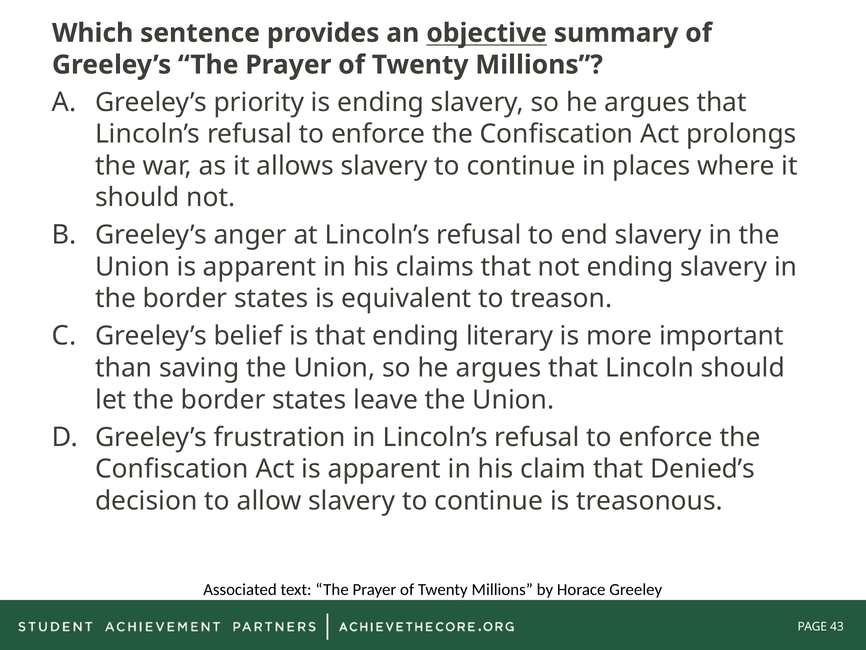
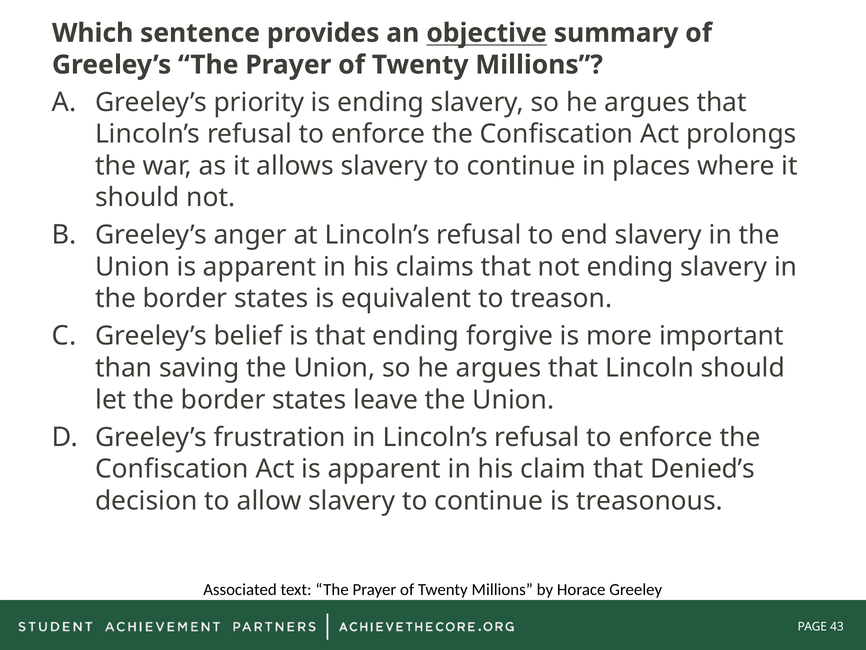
literary: literary -> forgive (510, 336)
